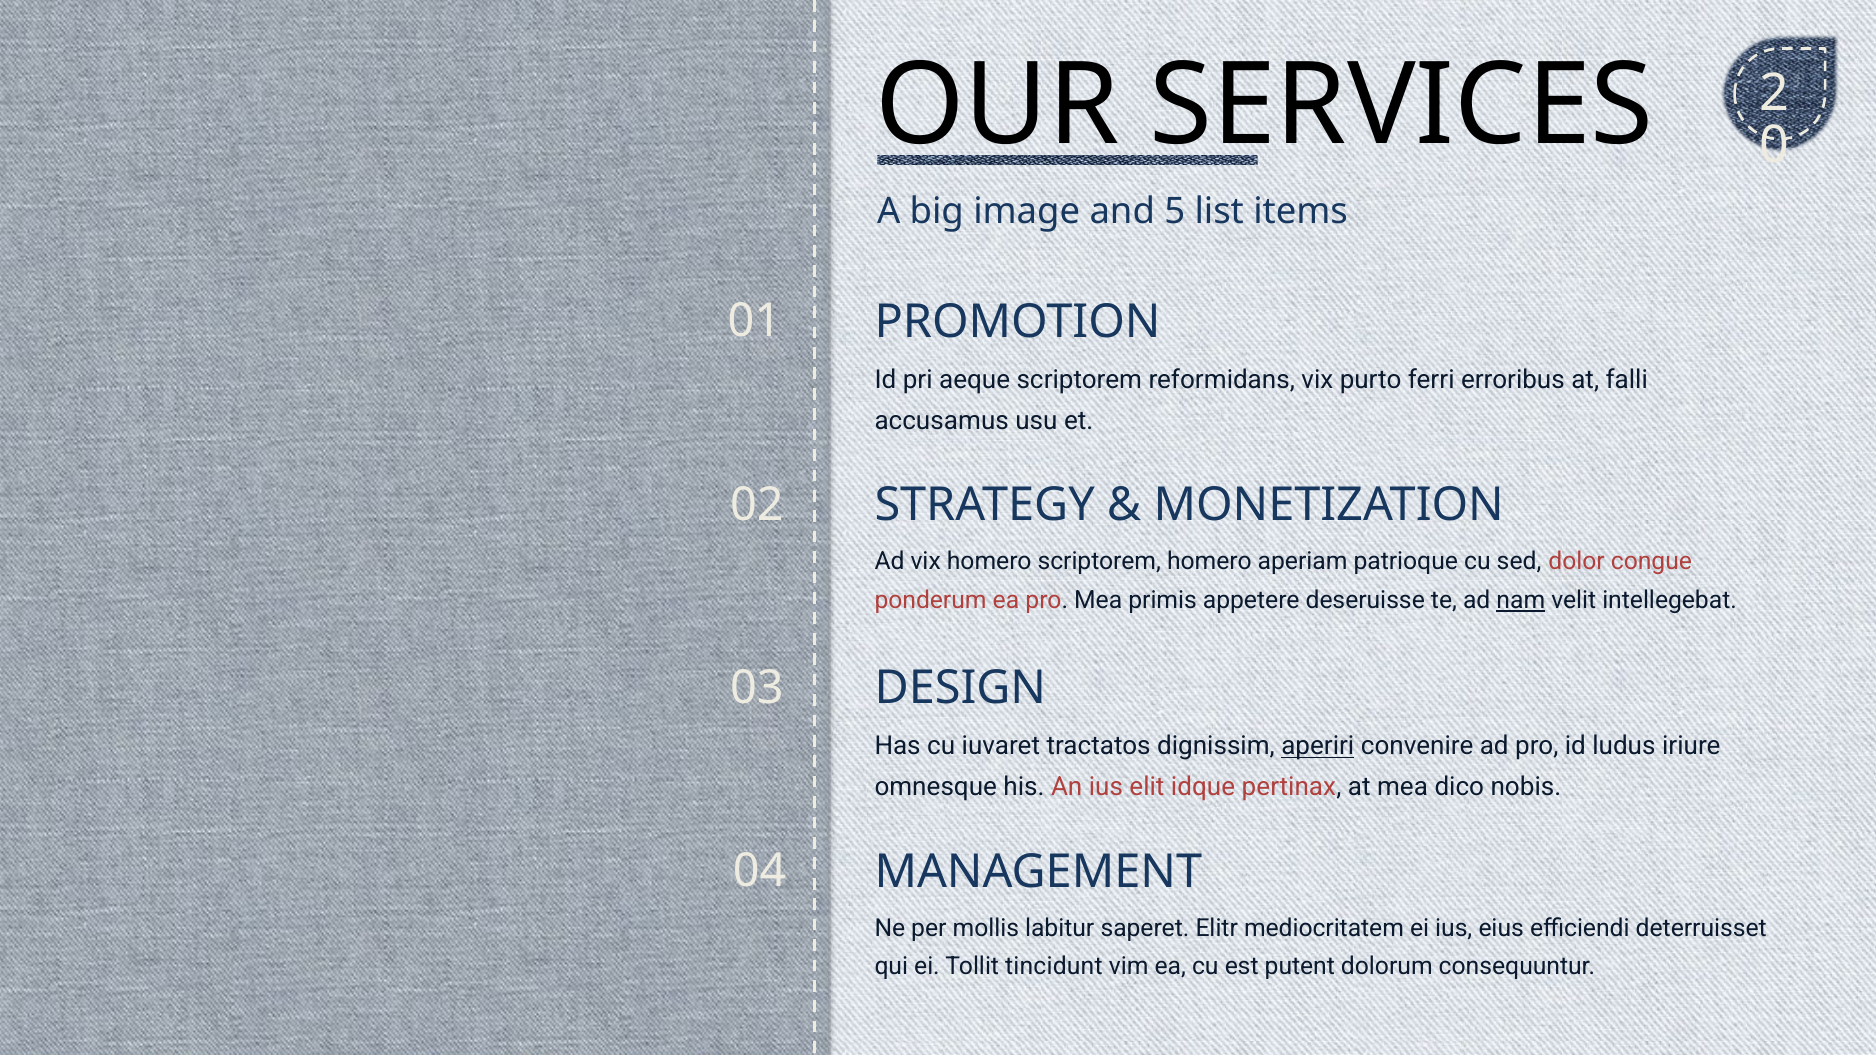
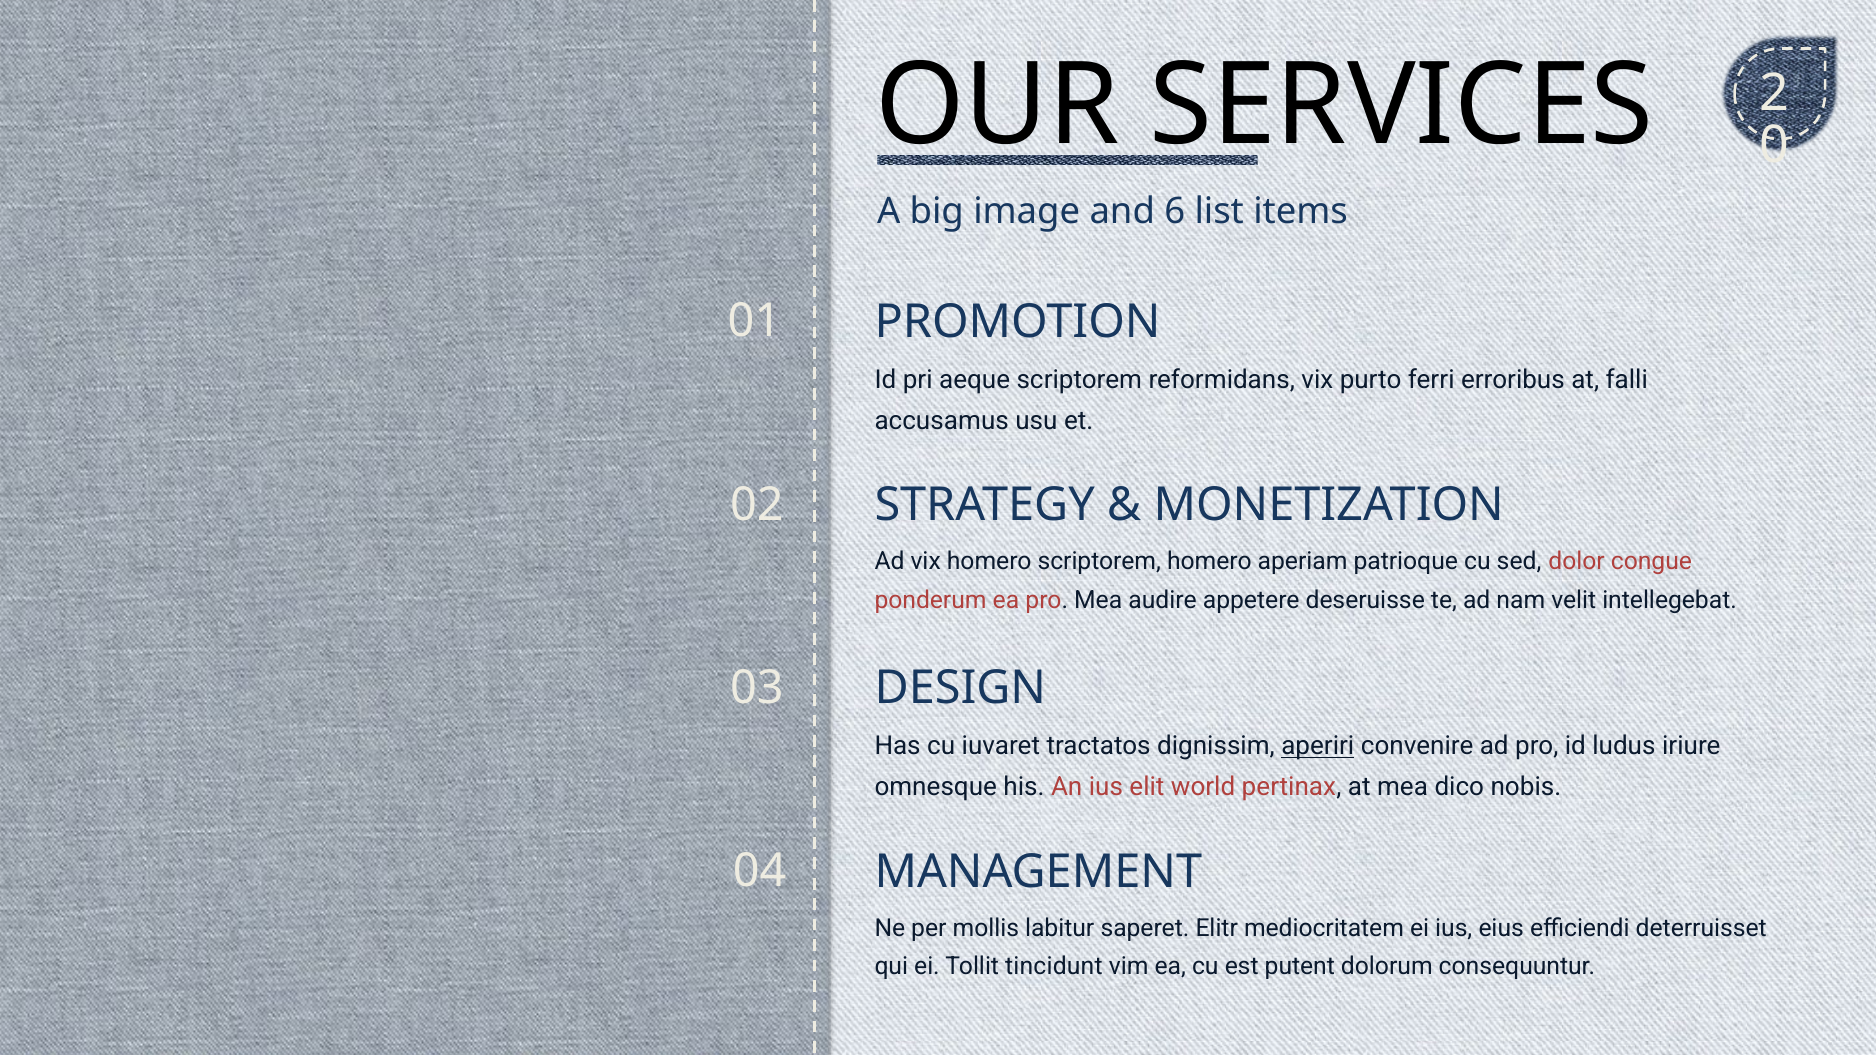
5: 5 -> 6 (1175, 211)
primis: primis -> audire (1163, 600)
nam underline: present -> none (1521, 600)
idque: idque -> world (1203, 787)
